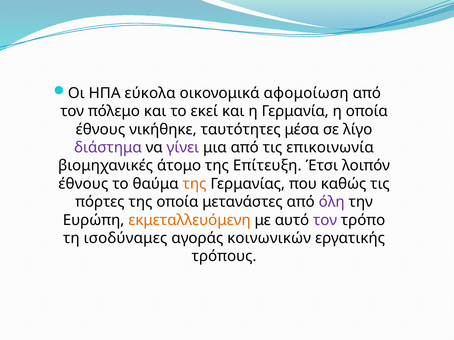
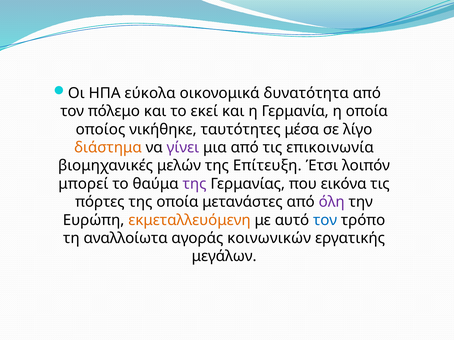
αφομοίωση: αφομοίωση -> δυνατότητα (306, 93)
έθνους: έθνους -> οποίος (100, 130)
διάστημα colour: purple -> orange (108, 148)
άτομο: άτομο -> μελών (179, 166)
έθνους: έθνους -> μπορεί (83, 184)
της colour: orange -> purple (195, 184)
καθώς: καθώς -> εικόνα (344, 184)
τον colour: purple -> blue (325, 220)
ισοδύναμες: ισοδύναμες -> αναλλοίωτα (126, 239)
τρόπους: τρόπους -> μεγάλων (224, 257)
